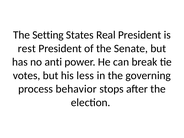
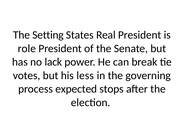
rest: rest -> role (27, 48)
anti: anti -> lack (53, 62)
behavior: behavior -> expected (76, 89)
